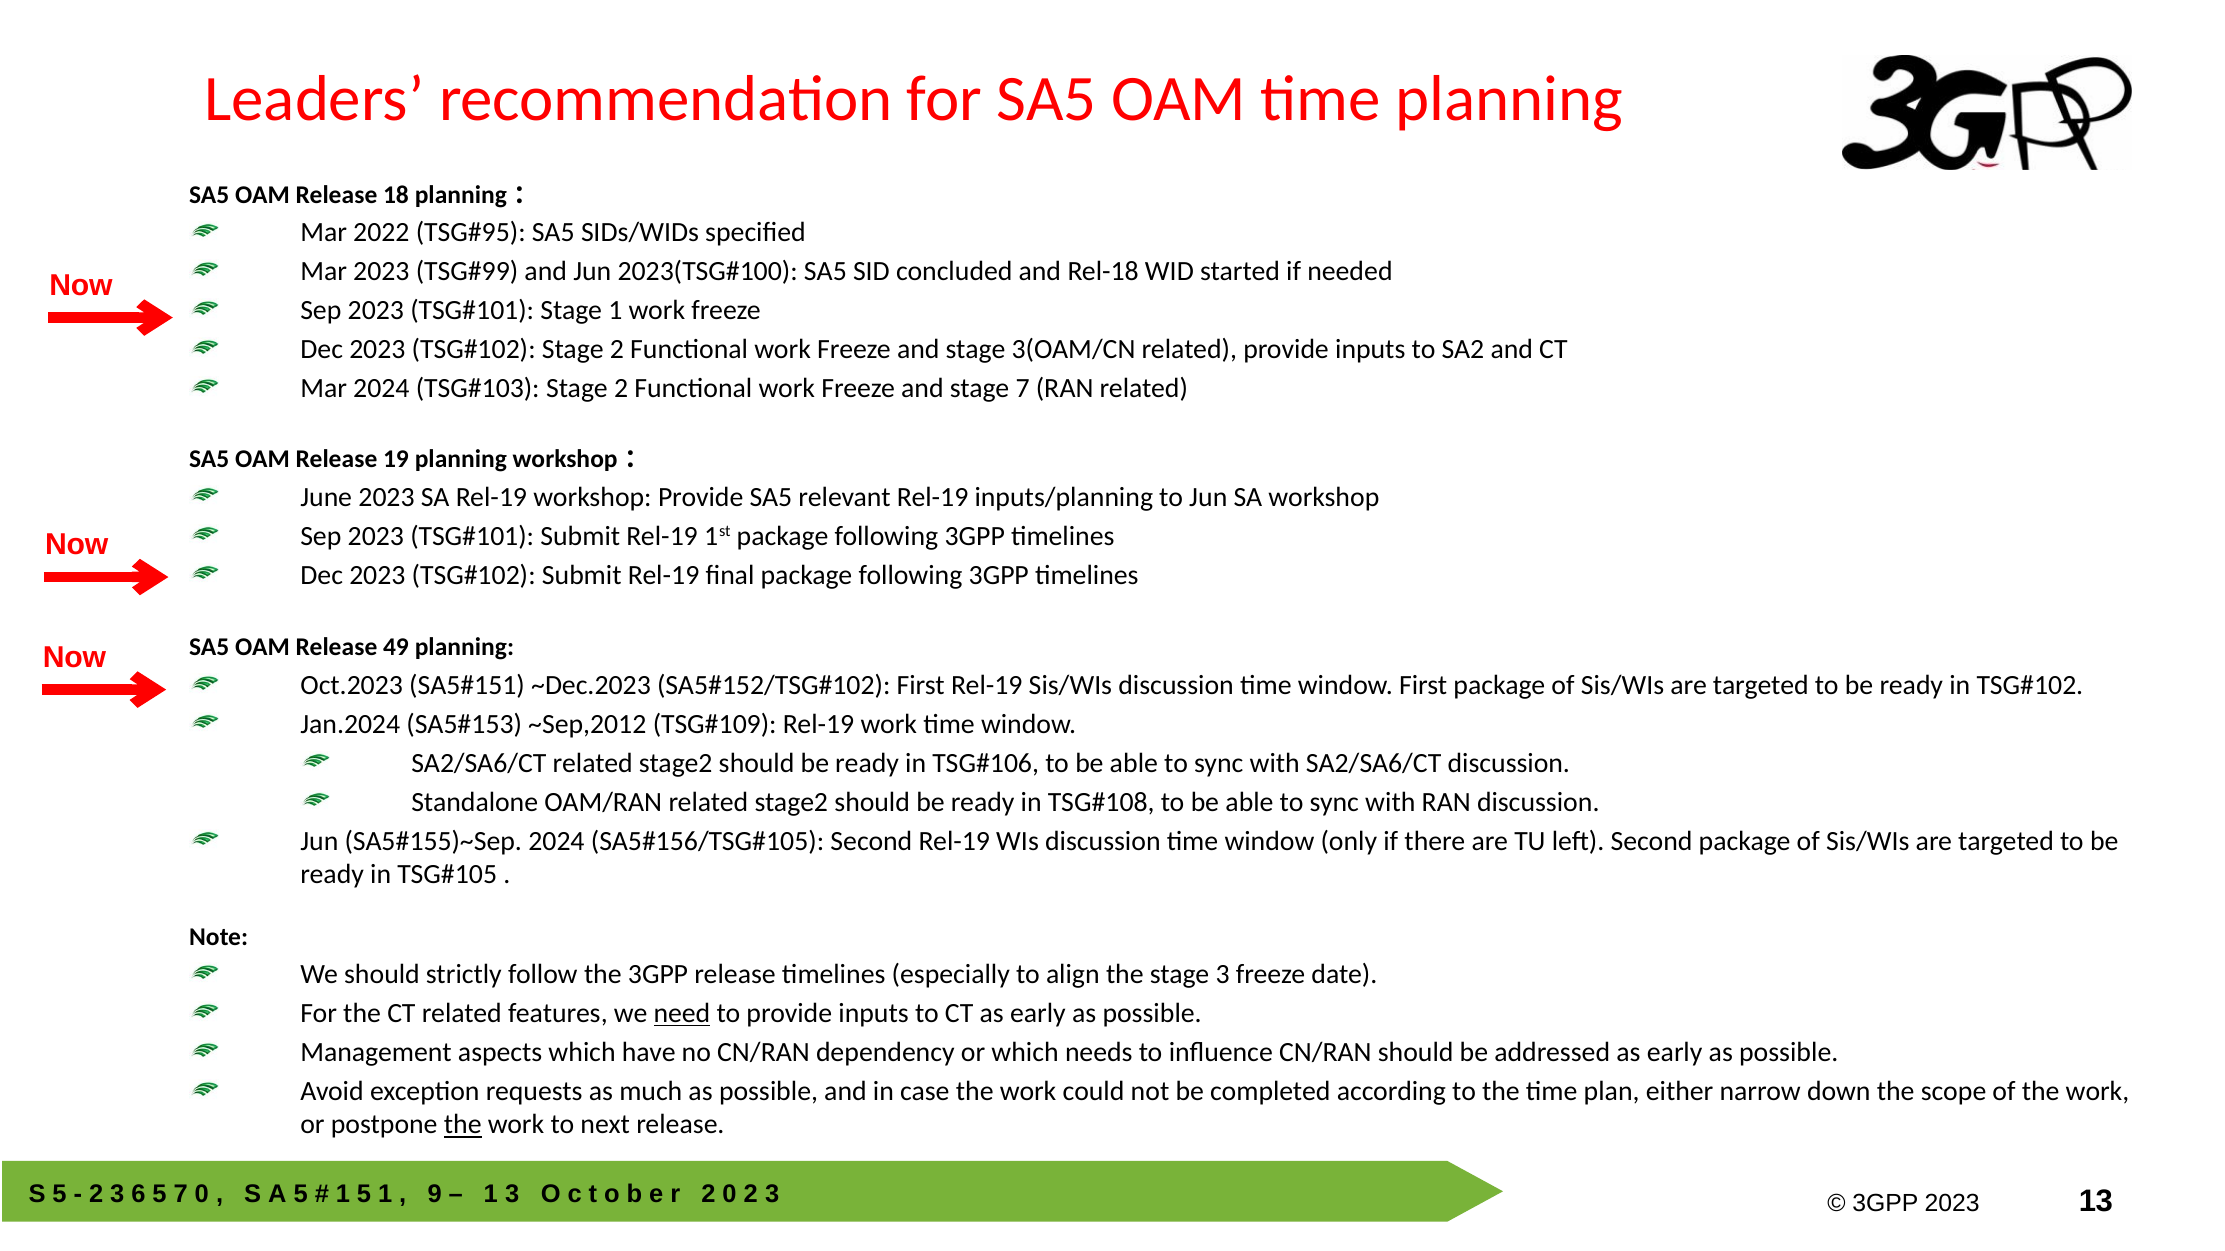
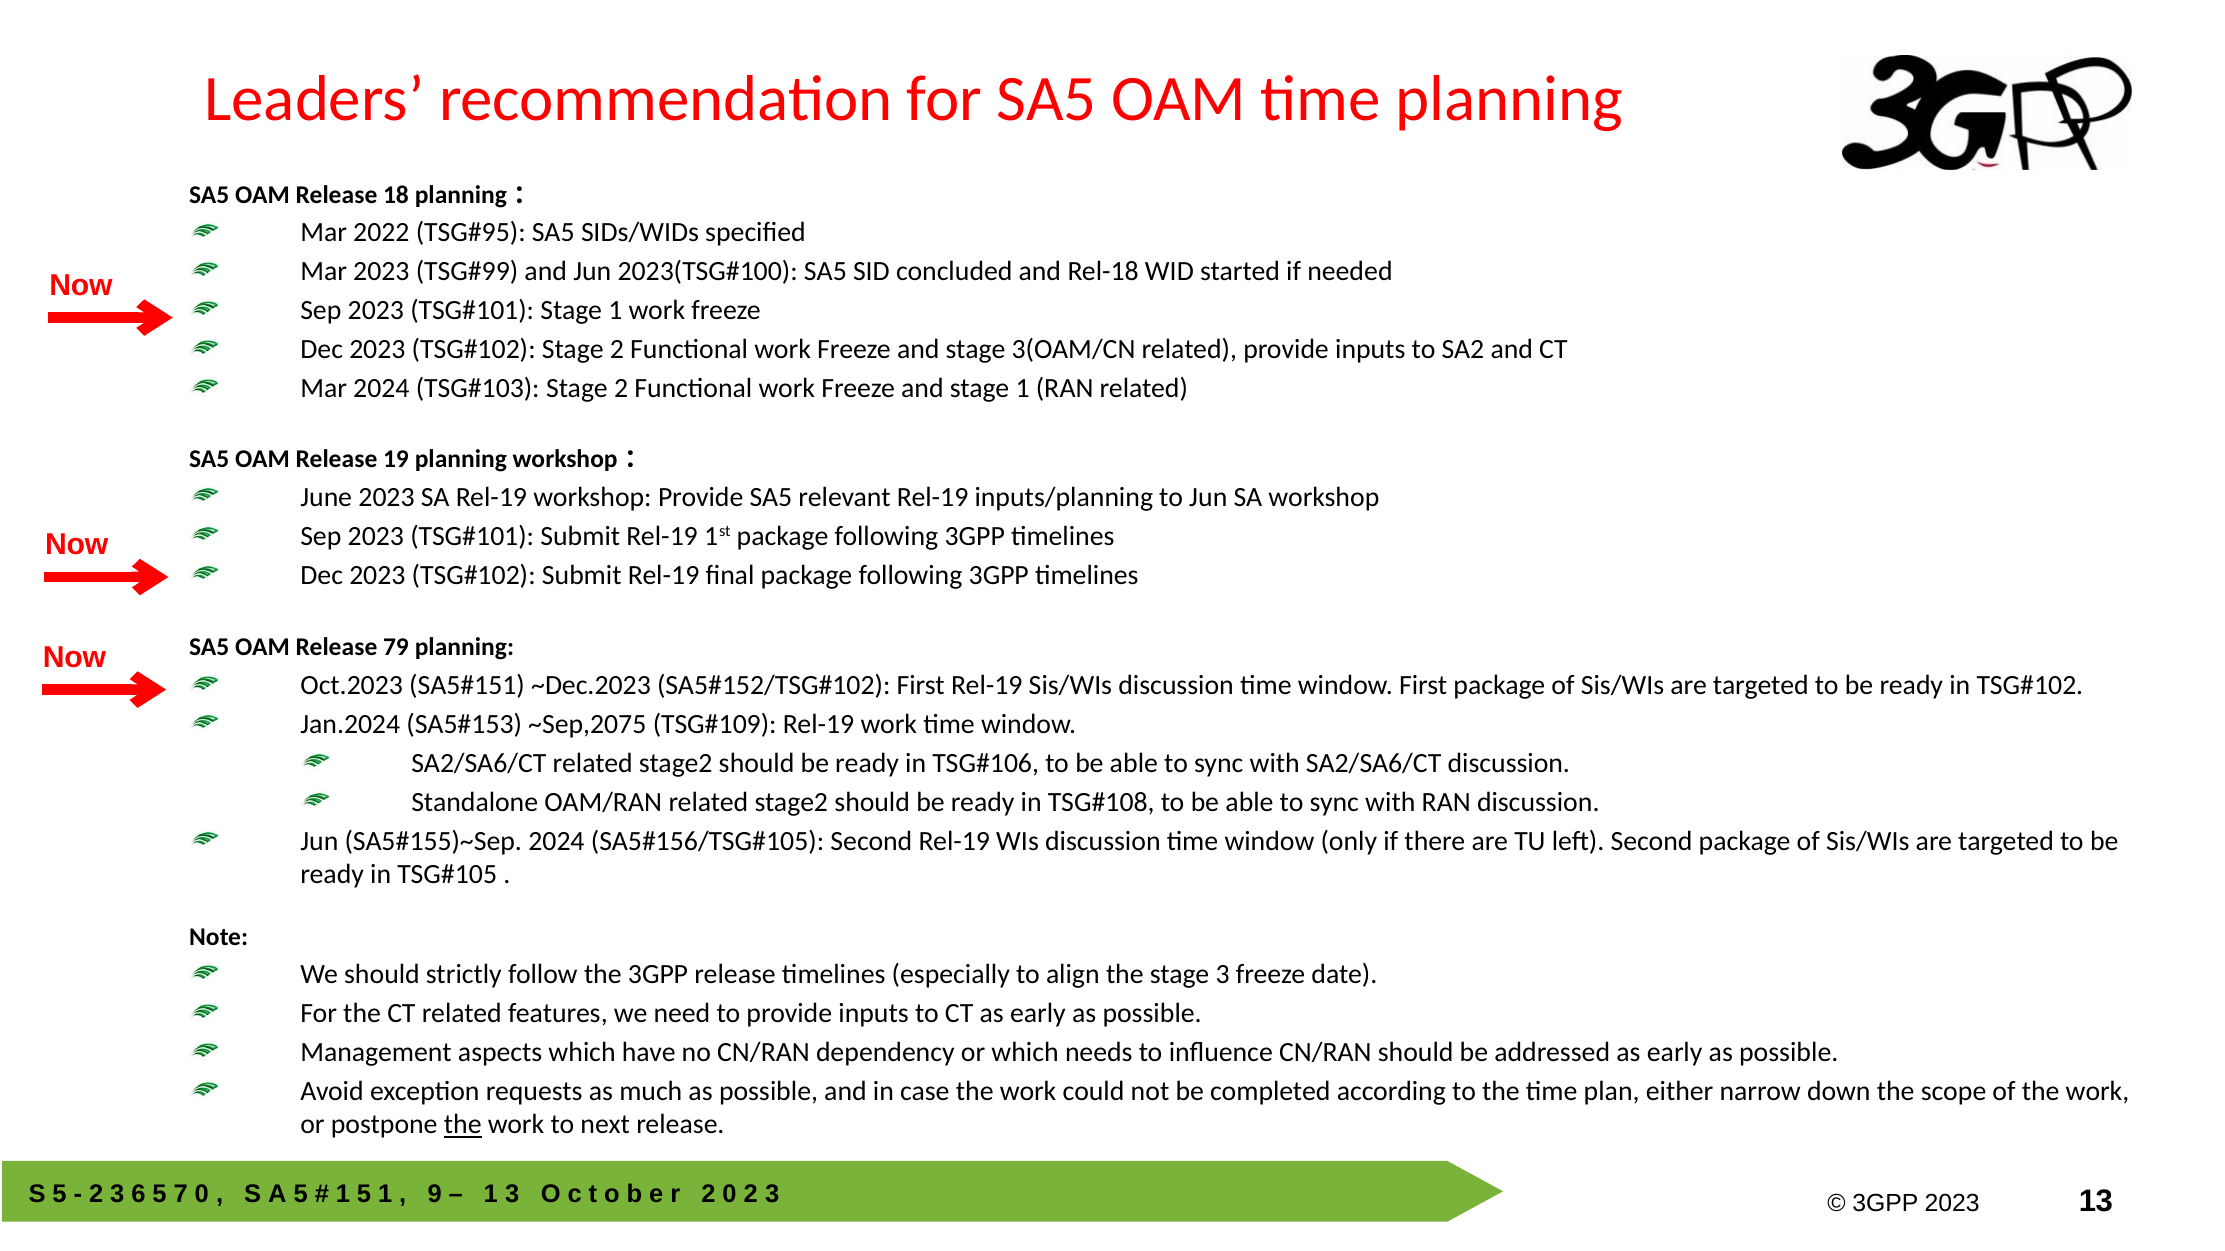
and stage 7: 7 -> 1 (1023, 389)
49: 49 -> 79 (396, 648)
~Sep,2012: ~Sep,2012 -> ~Sep,2075 (587, 725)
need underline: present -> none (682, 1014)
